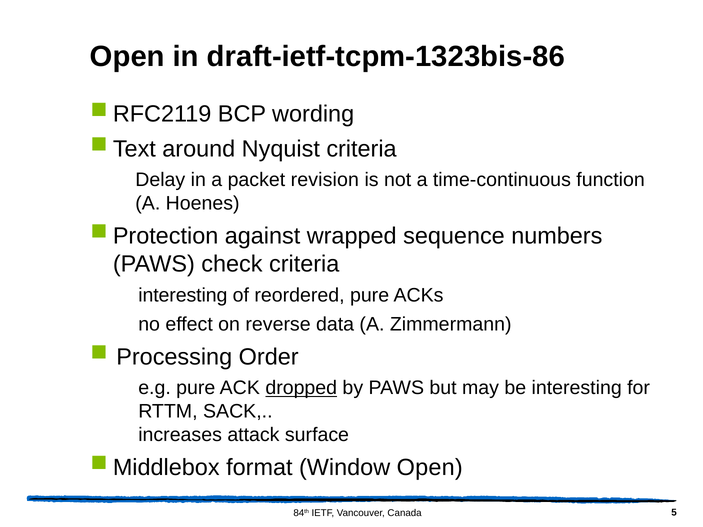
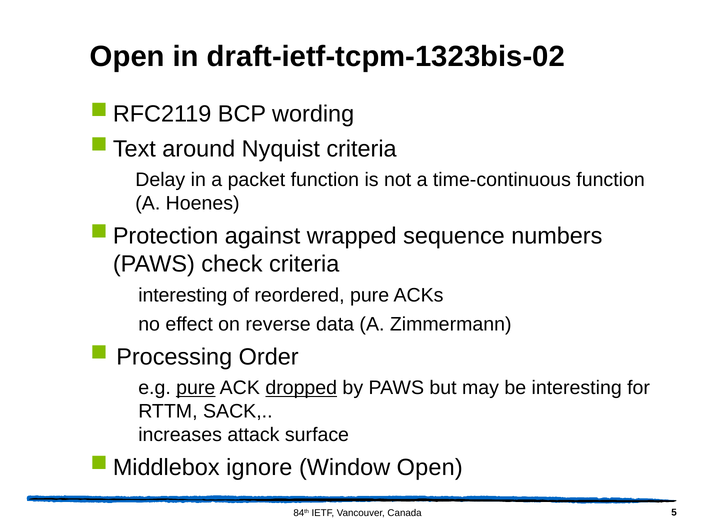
draft-ietf-tcpm-1323bis-86: draft-ietf-tcpm-1323bis-86 -> draft-ietf-tcpm-1323bis-02 (386, 57)
packet revision: revision -> function (325, 180)
pure underline: none -> present (196, 388)
format: format -> ignore (259, 468)
